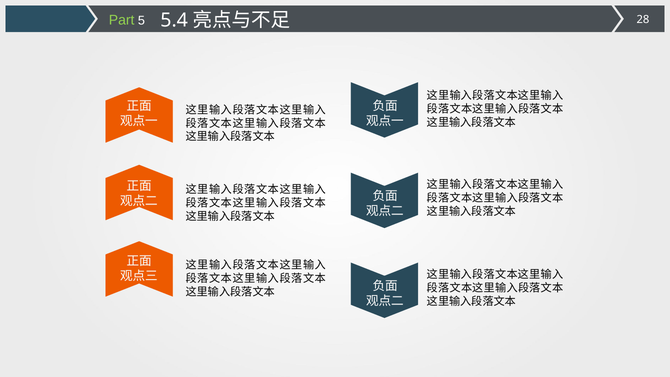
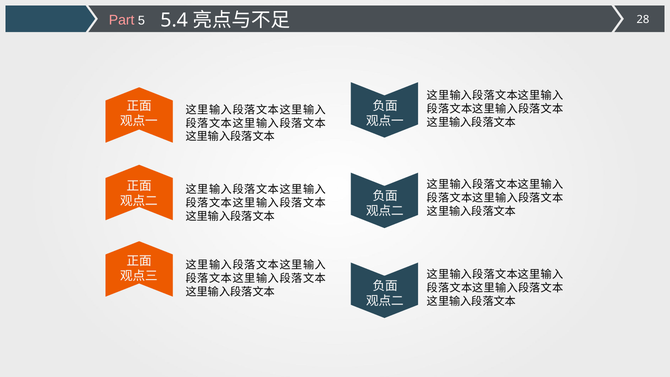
Part colour: light green -> pink (122, 20)
